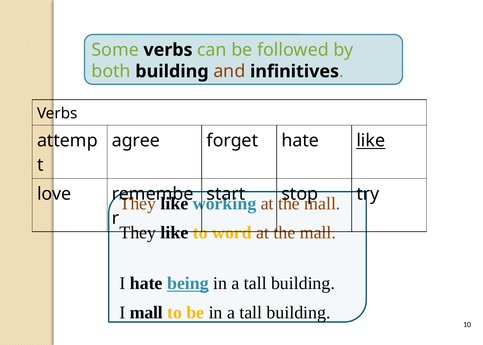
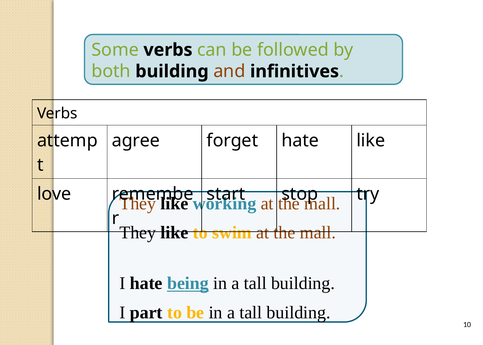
like underline: present -> none (371, 141)
word: word -> swim (232, 233)
I mall: mall -> part (146, 313)
